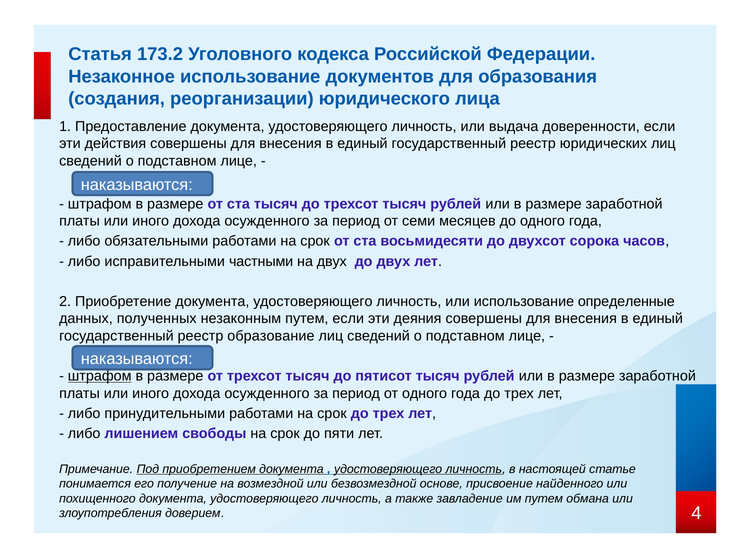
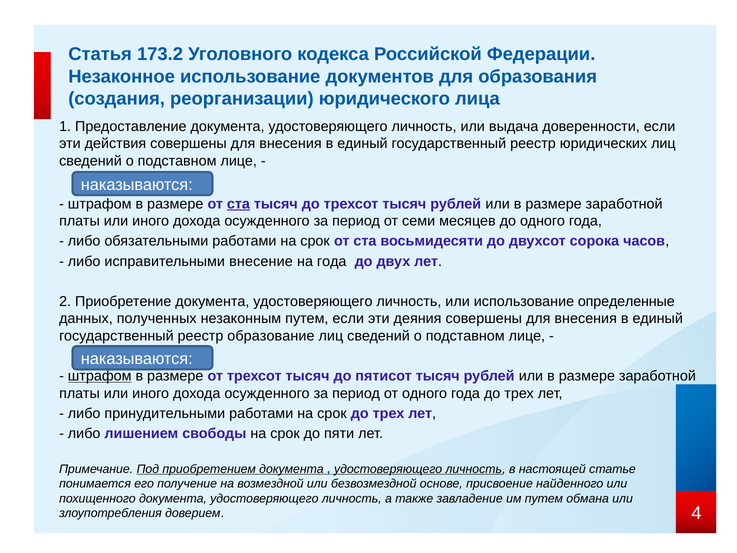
ста underline: none -> present (238, 204)
частными: частными -> внесение (261, 261)
на двух: двух -> года (332, 261)
